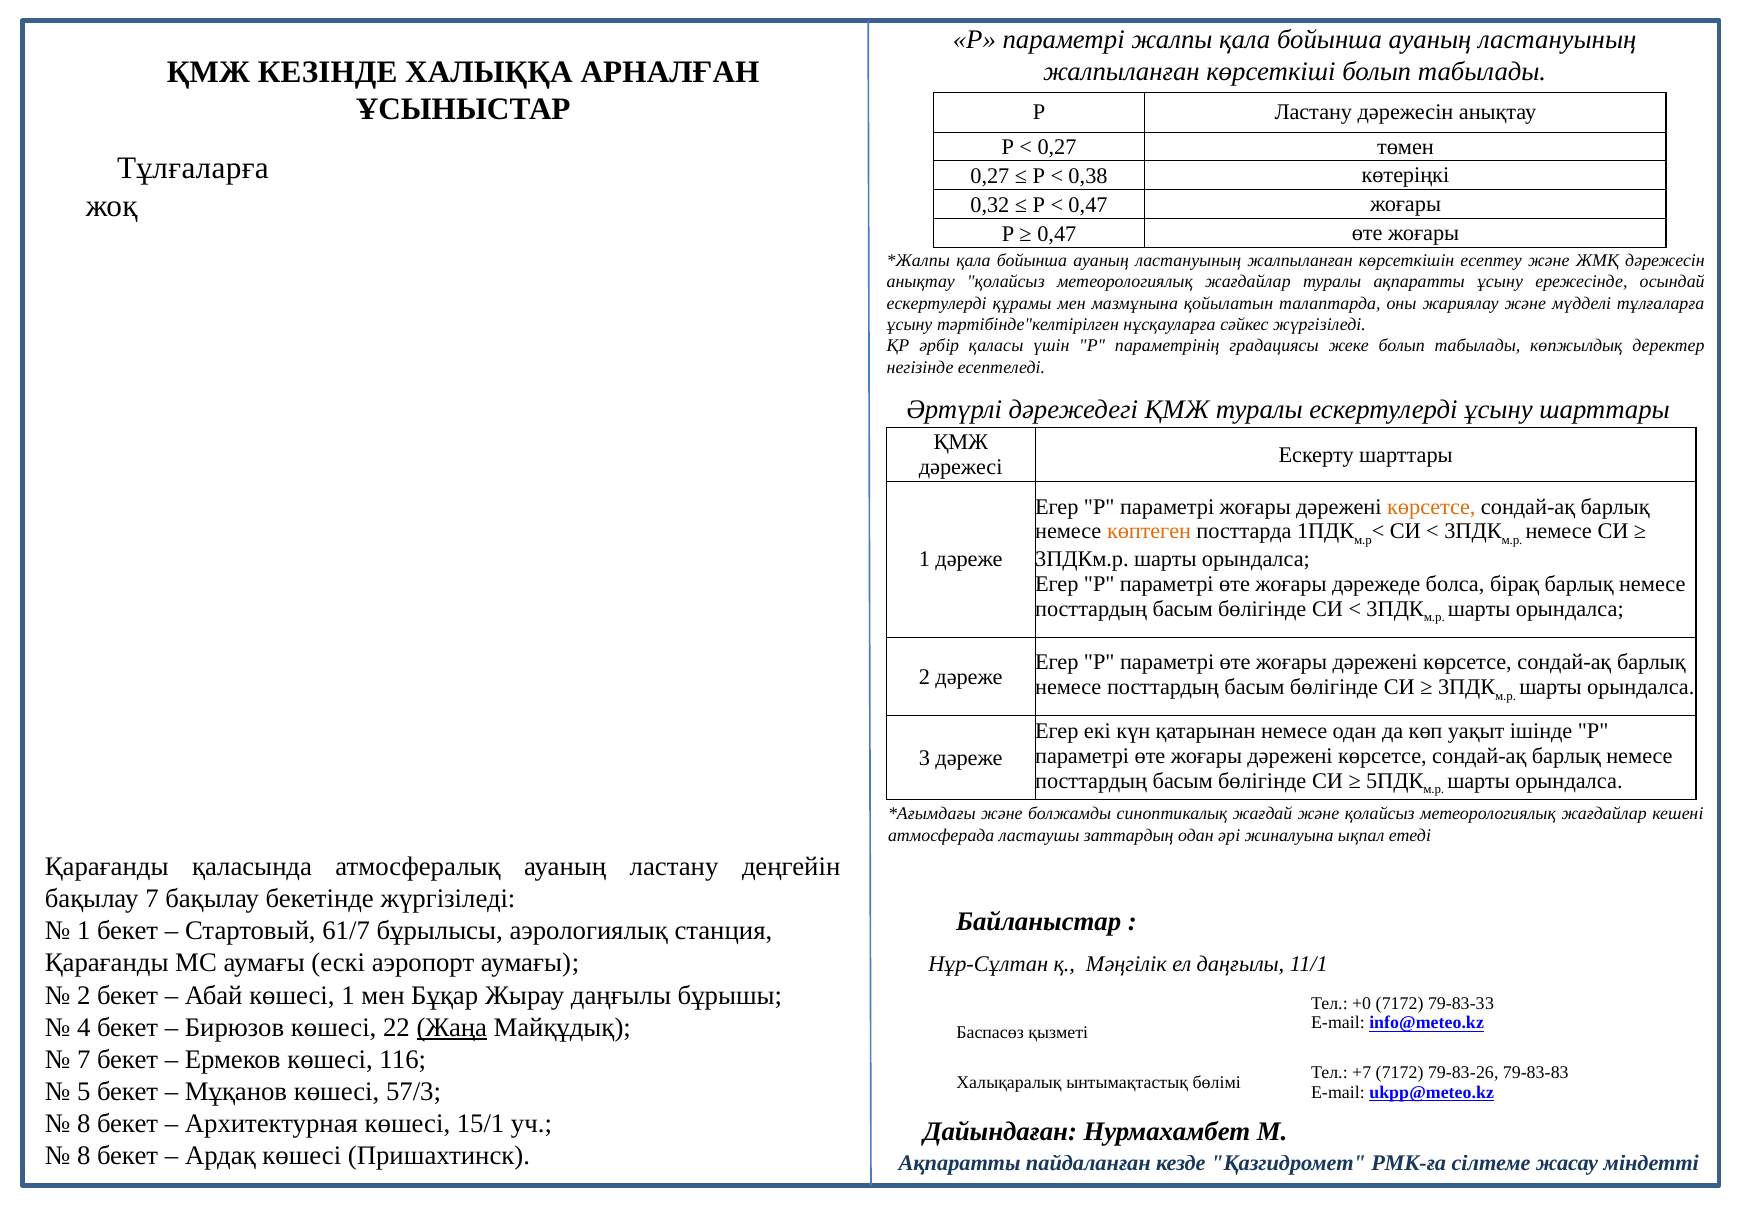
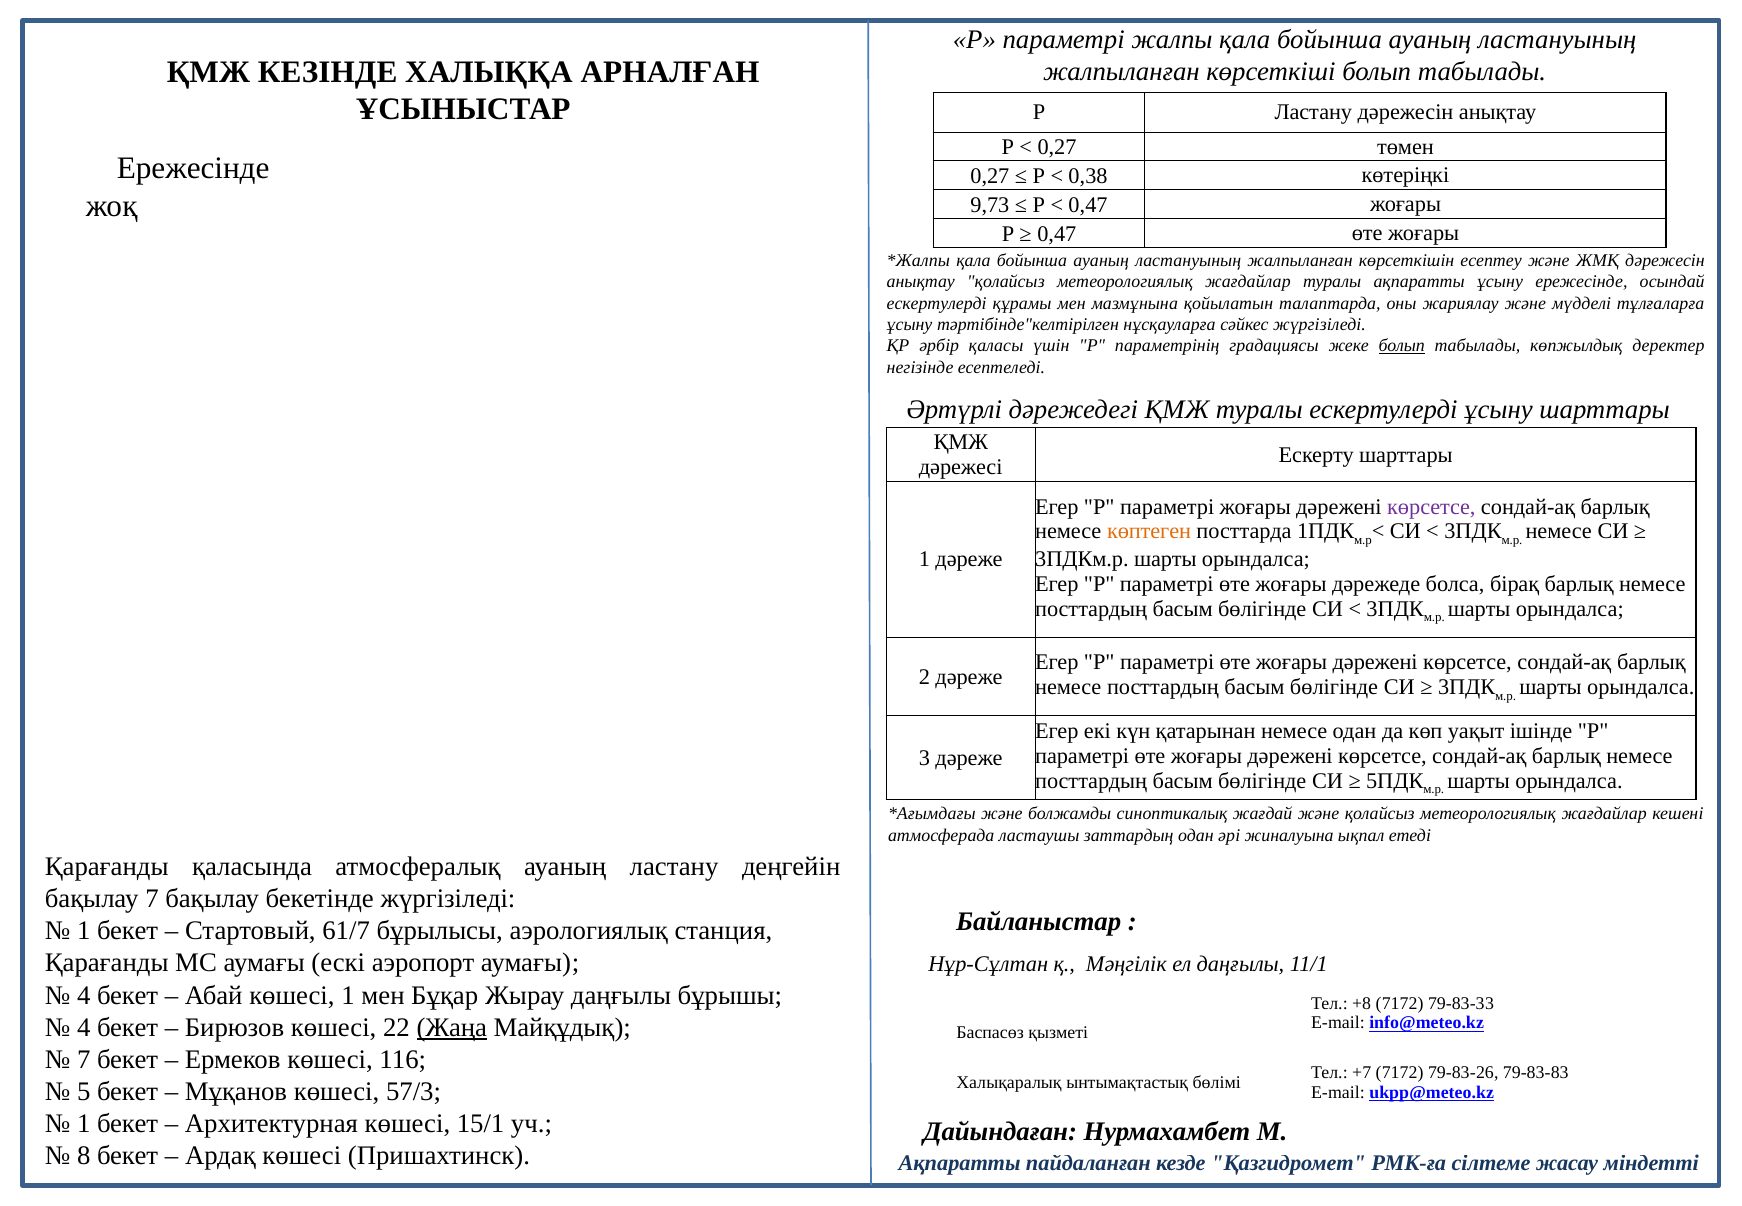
Тұлғаларға: Тұлғаларға -> Ережесінде (193, 168)
0,32: 0,32 -> 9,73 (990, 205)
болып underline: none -> present (1402, 346)
көрсетсе colour: orange -> purple (1431, 507)
2: 2 -> 4 (84, 995)
+0: +0 -> +8 (1362, 1003)
8: 8 -> 1 (84, 1124)
